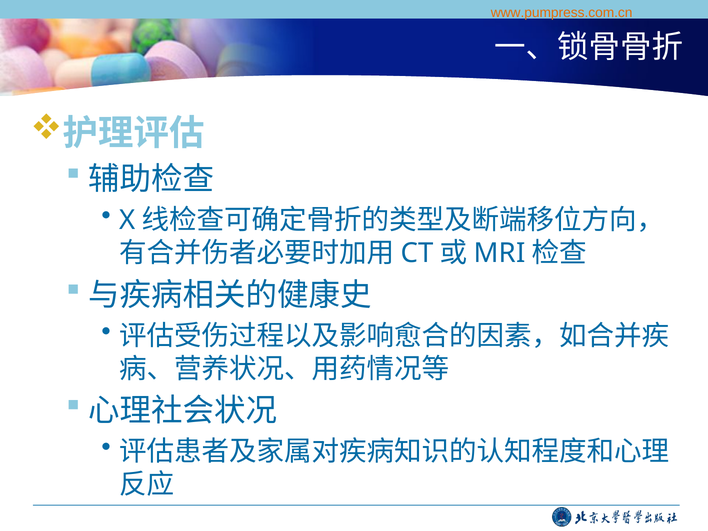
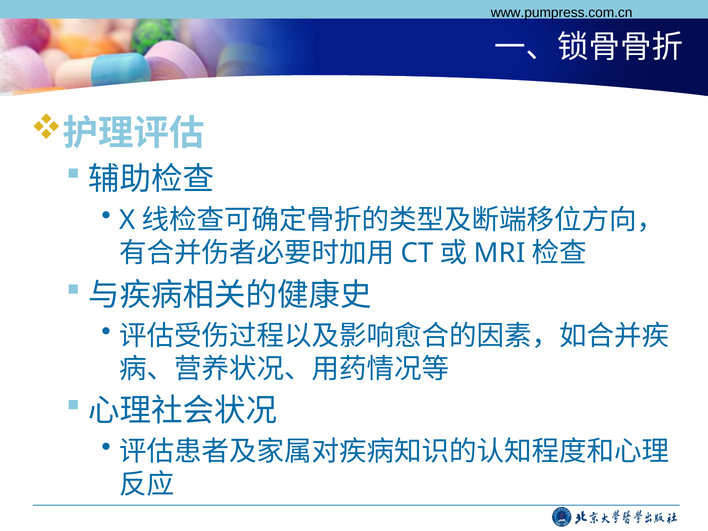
www.pumpress.com.cn colour: orange -> black (562, 13)
